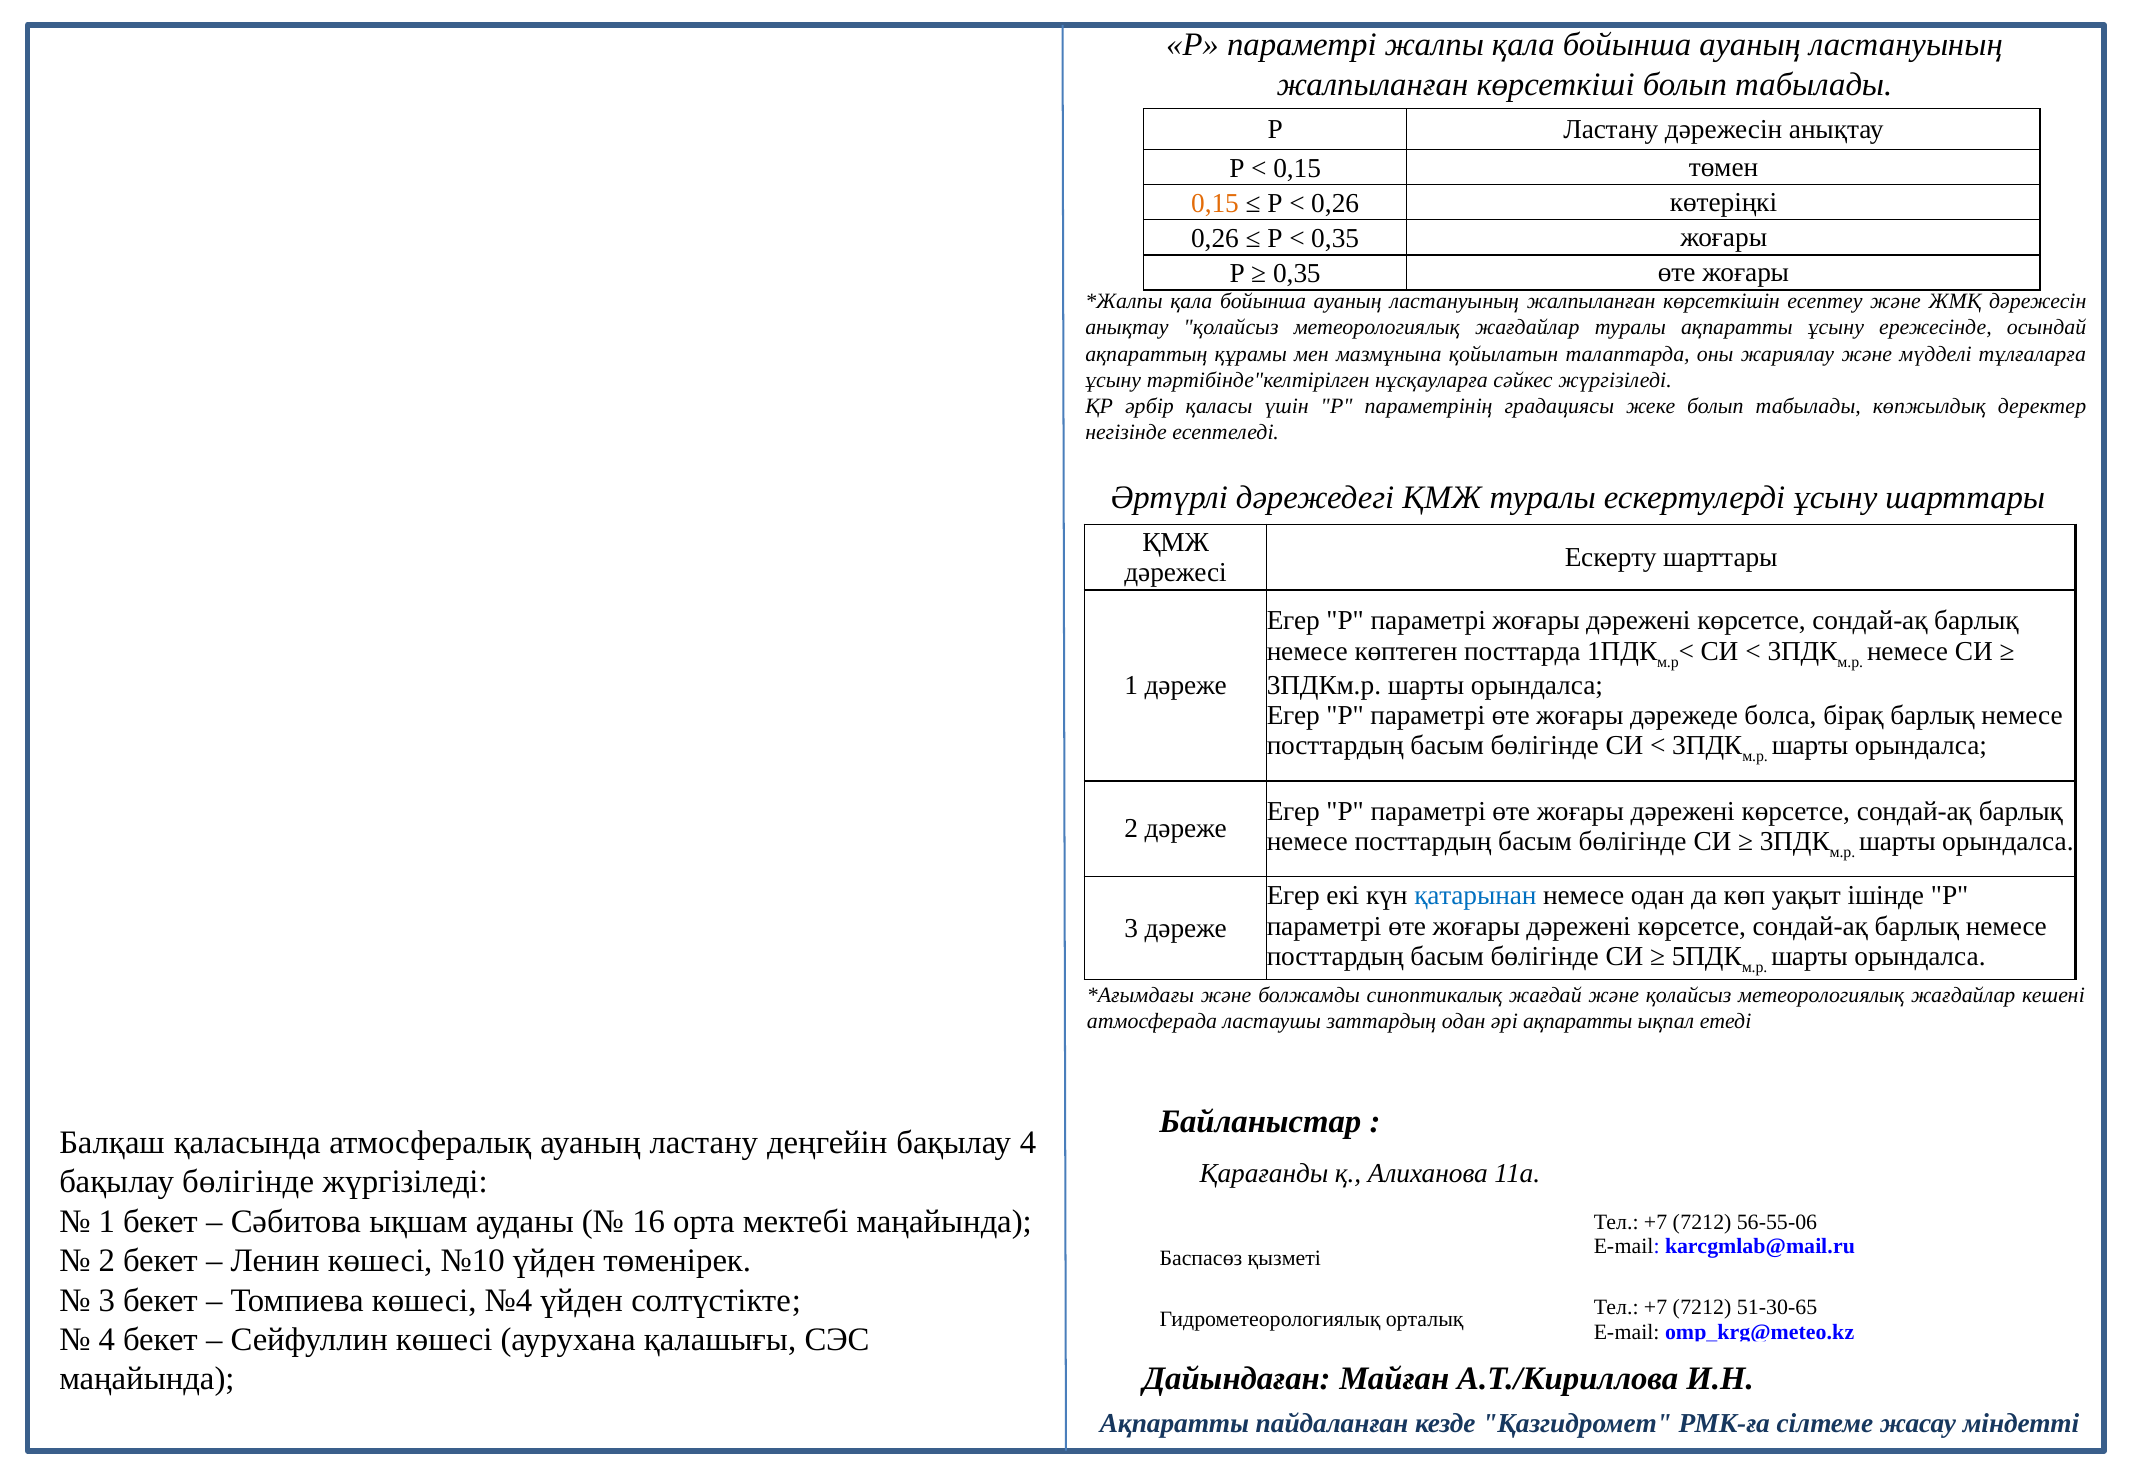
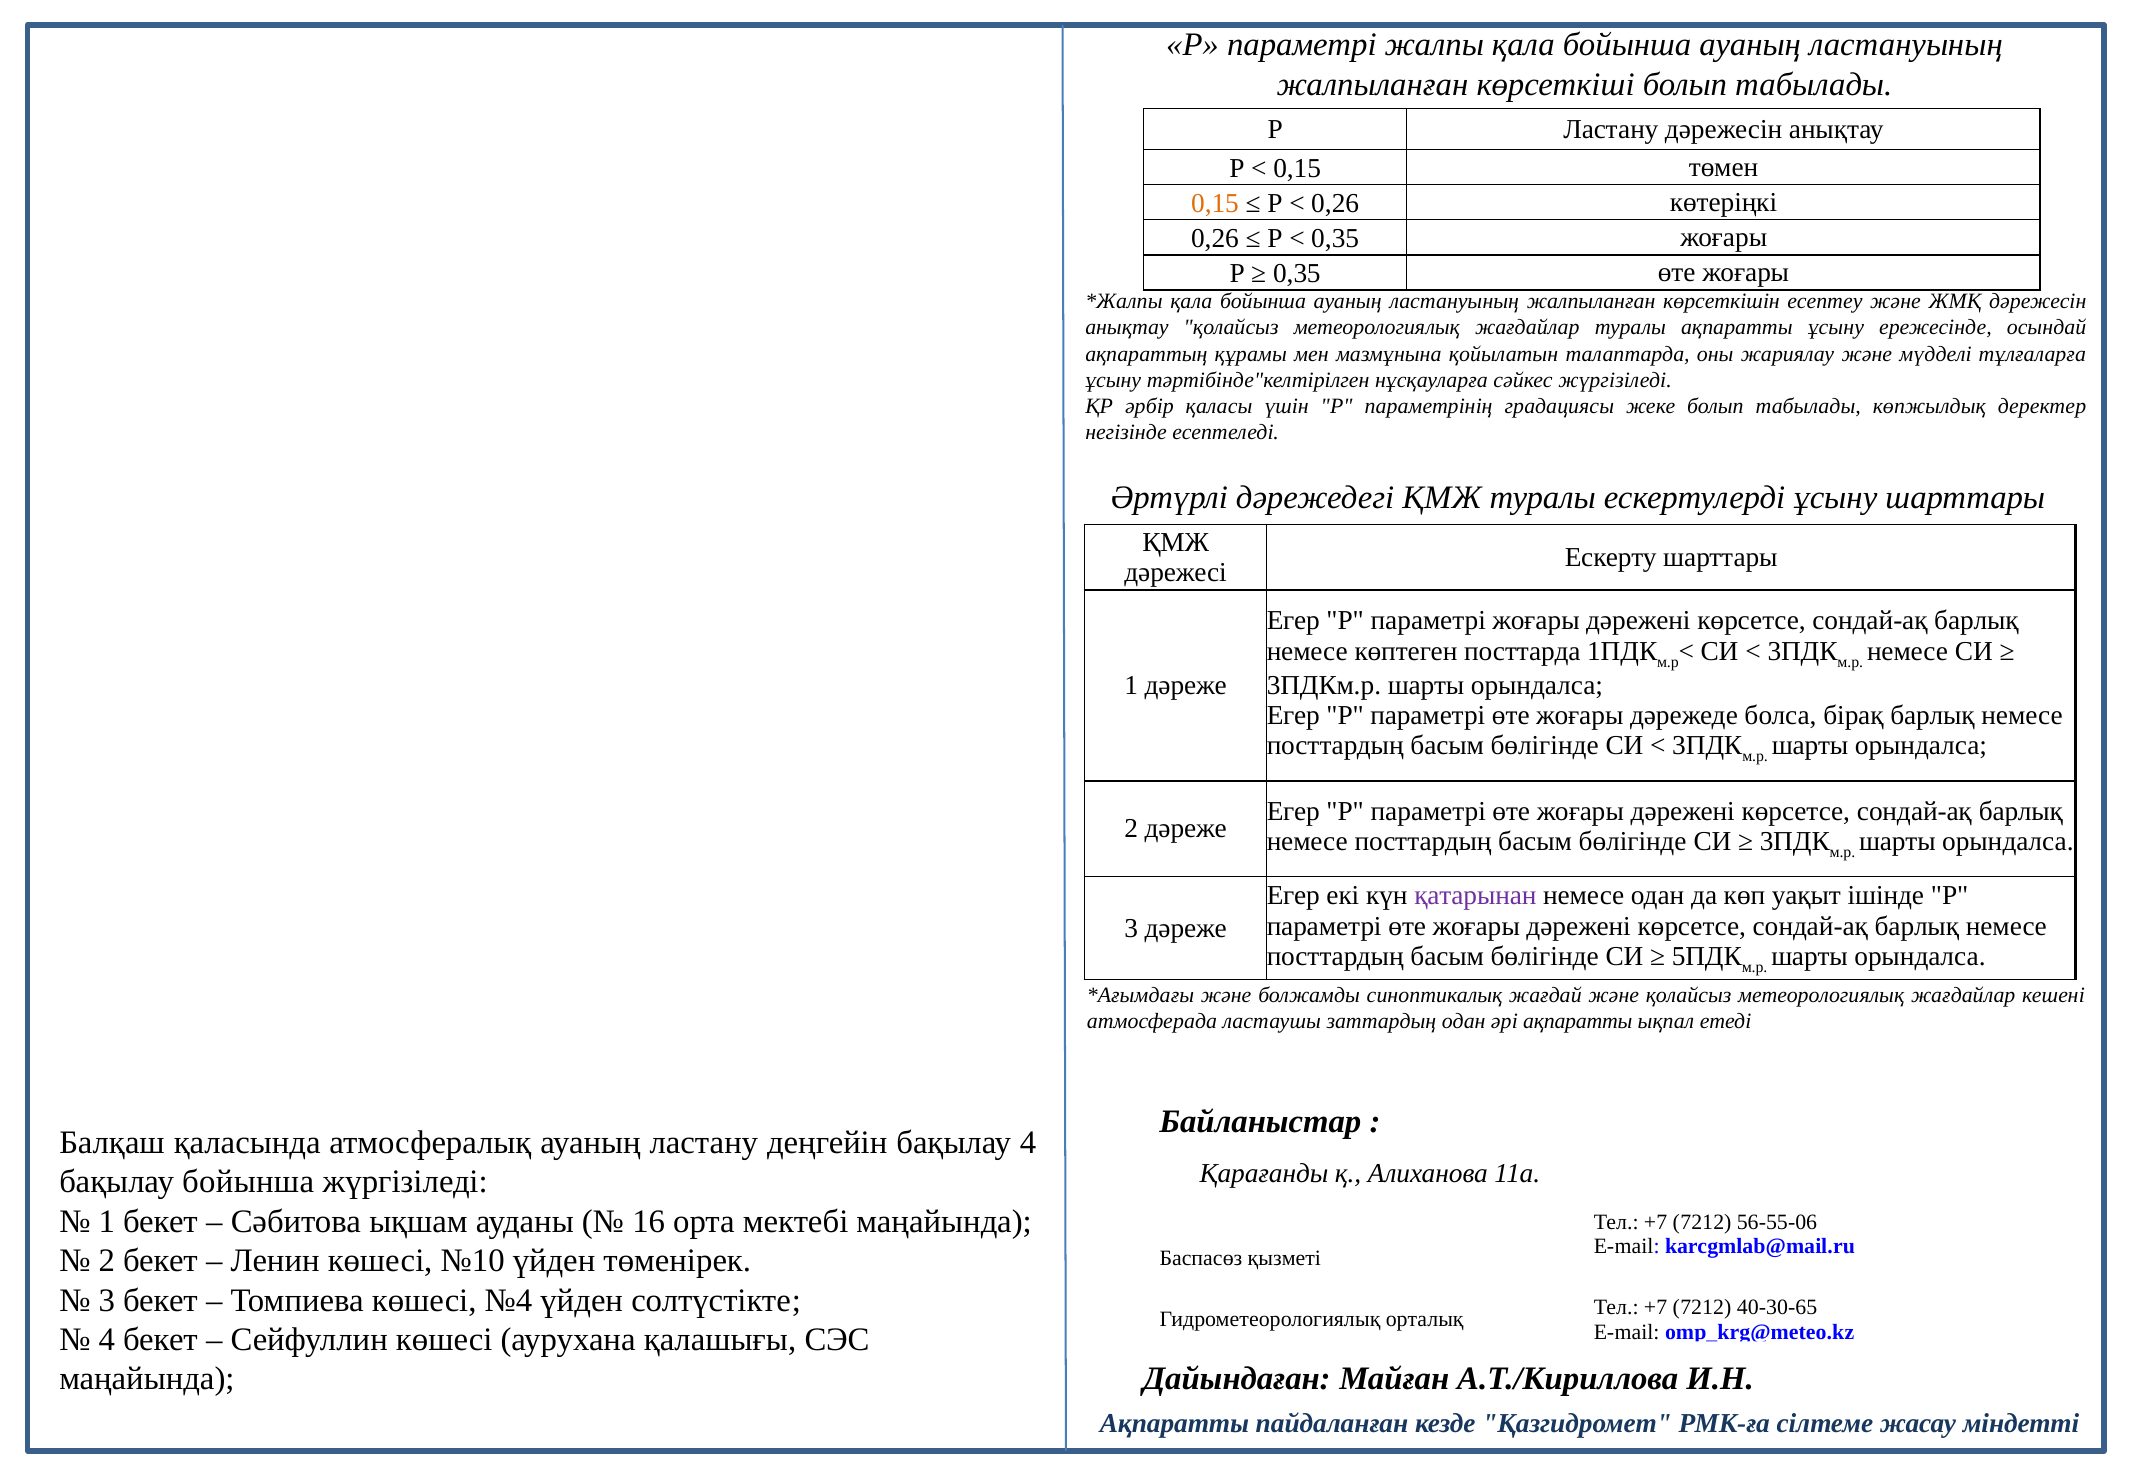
қатарынан colour: blue -> purple (1475, 896)
бақылау бөлігінде: бөлігінде -> бойынша (248, 1182)
51-30-65: 51-30-65 -> 40-30-65 (1777, 1308)
